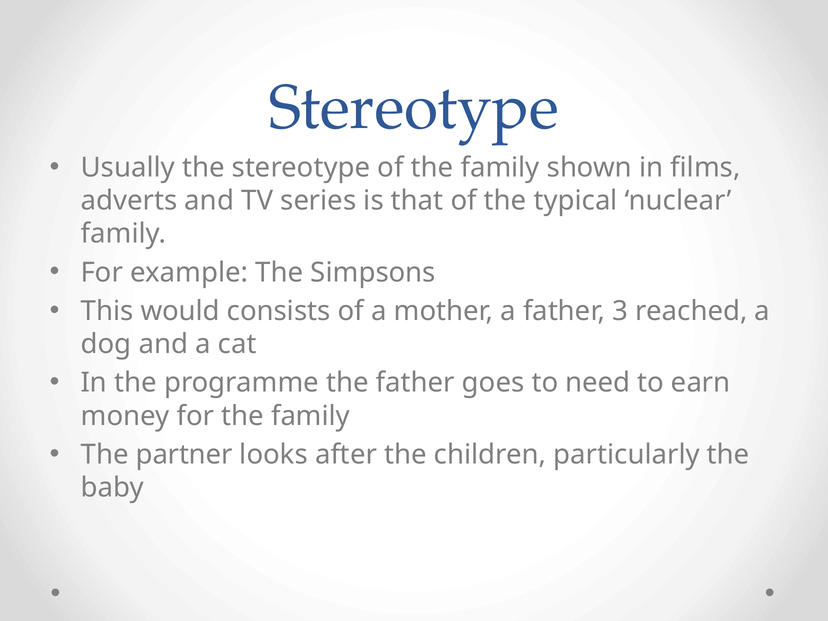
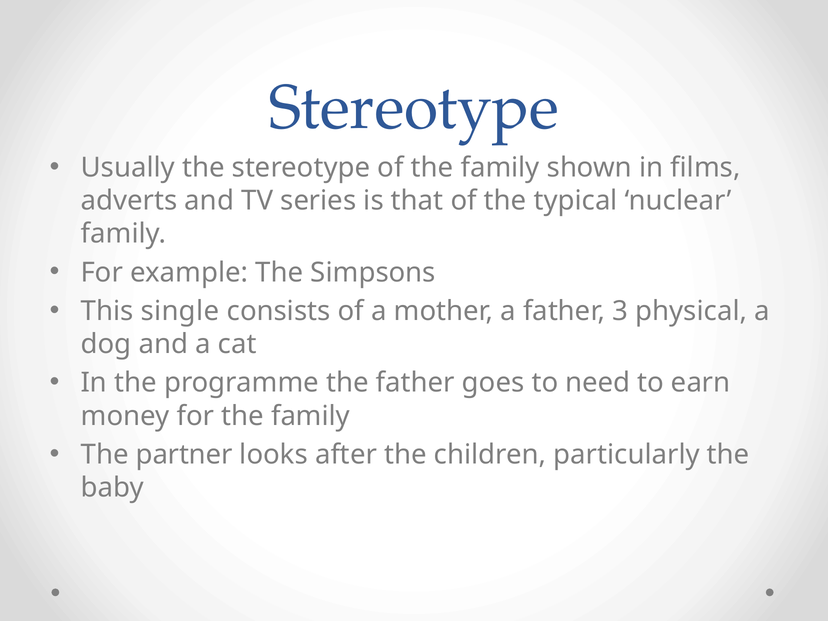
would: would -> single (180, 311)
reached: reached -> physical (691, 311)
